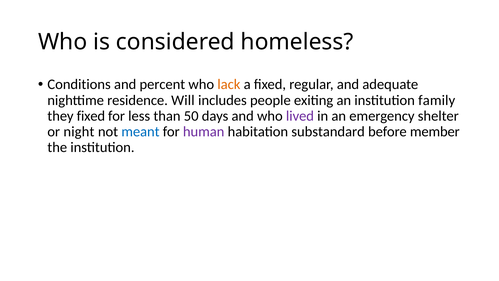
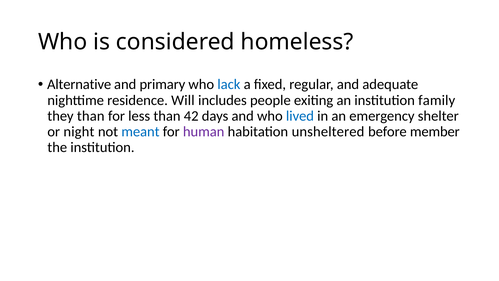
Conditions: Conditions -> Alternative (79, 84)
percent: percent -> primary (162, 84)
lack colour: orange -> blue (229, 84)
they fixed: fixed -> than (91, 116)
50: 50 -> 42 (191, 116)
lived colour: purple -> blue (300, 116)
substandard: substandard -> unsheltered (328, 132)
